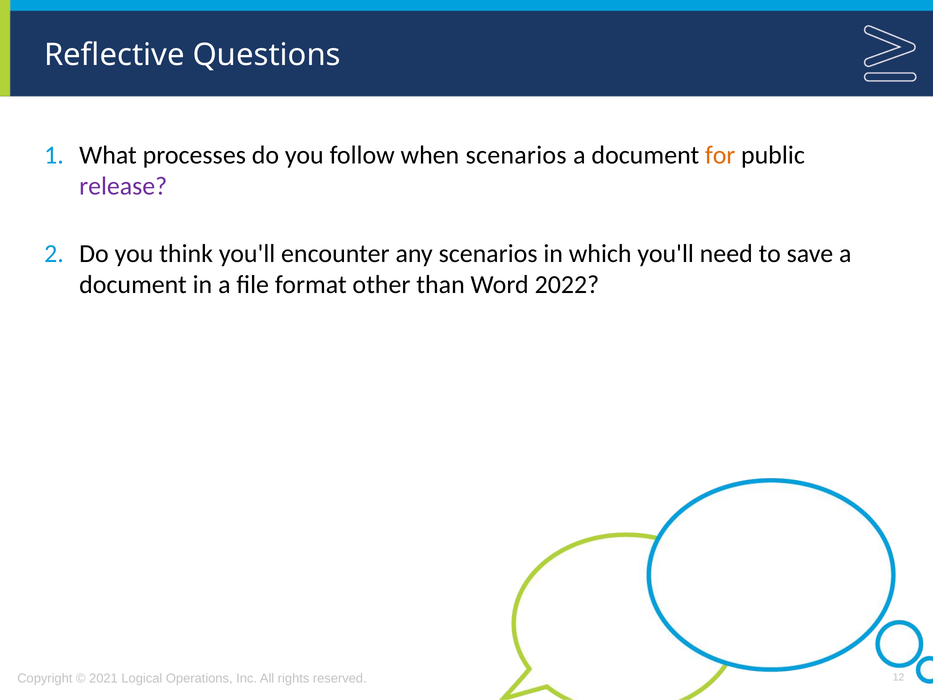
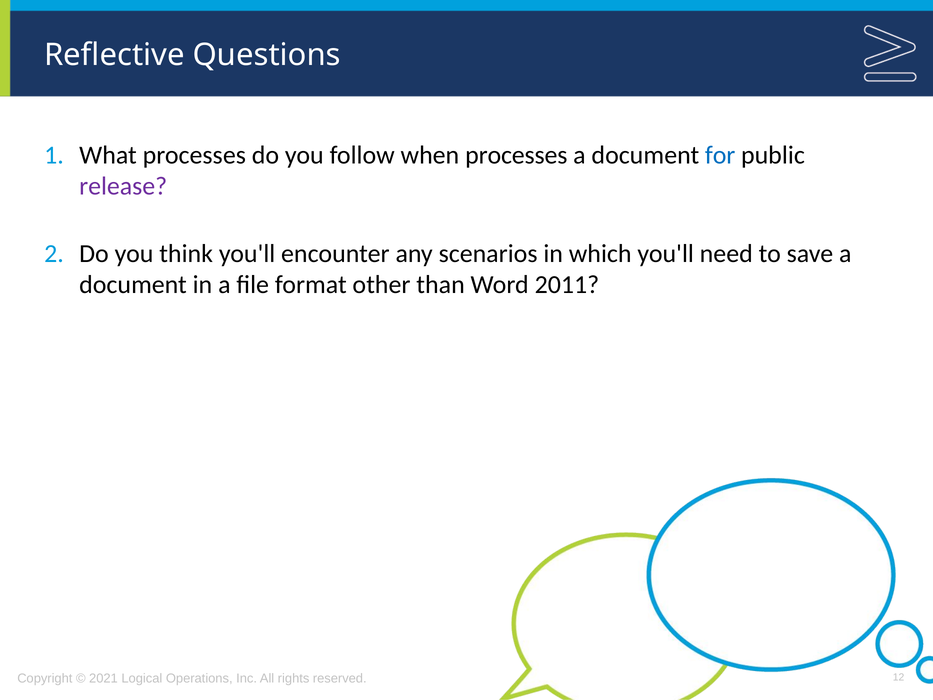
when scenarios: scenarios -> processes (516, 155)
for colour: orange -> blue (720, 155)
2022: 2022 -> 2011 (567, 285)
